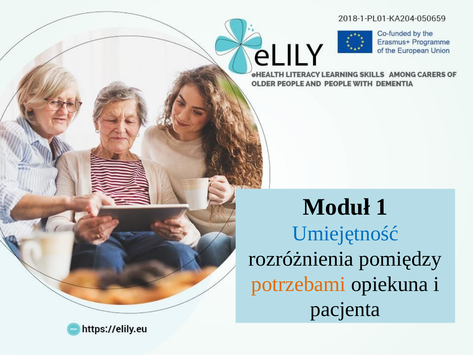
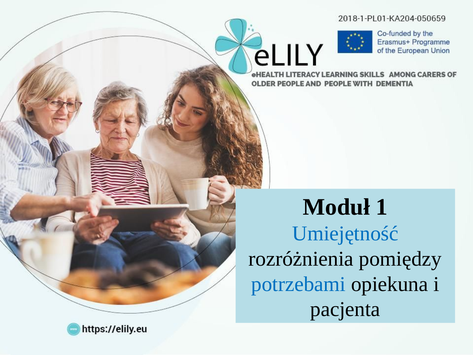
potrzebami colour: orange -> blue (299, 284)
